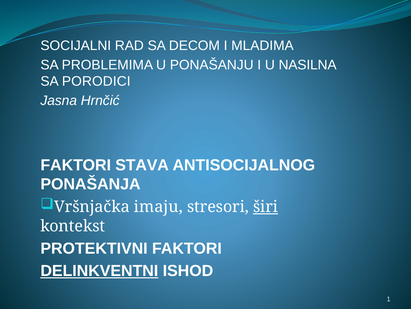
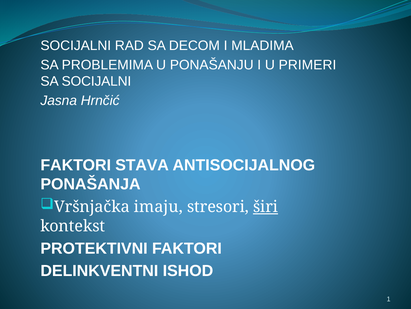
NASILNA: NASILNA -> PRIMERI (307, 65)
SA PORODICI: PORODICI -> SOCIJALNI (96, 81)
DELINKVENTNI underline: present -> none (99, 270)
